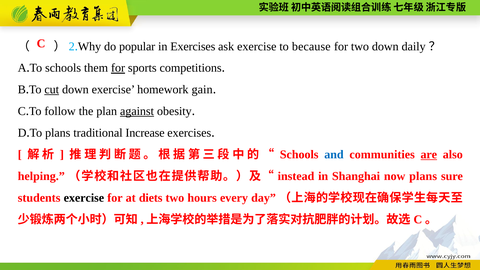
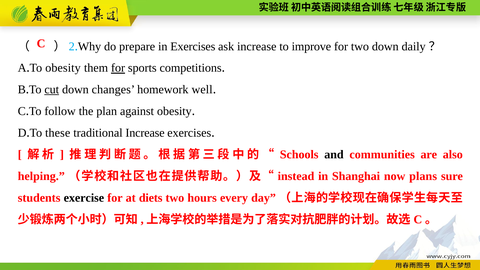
popular: popular -> prepare (137, 46)
ask exercise: exercise -> increase (257, 46)
because: because -> improve (311, 46)
To schools: schools -> obesity (63, 68)
down exercise: exercise -> changes (113, 90)
gain: gain -> well (202, 90)
against underline: present -> none (137, 111)
To plans: plans -> these (58, 133)
and colour: blue -> black (334, 155)
are underline: present -> none (429, 155)
